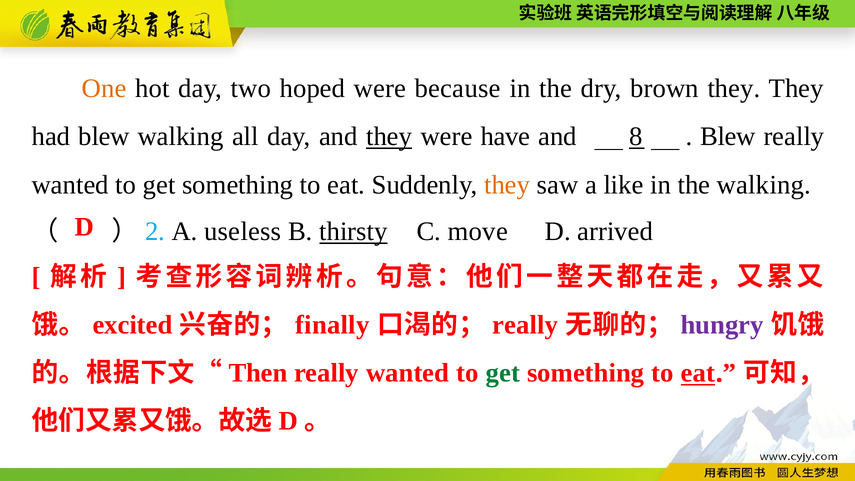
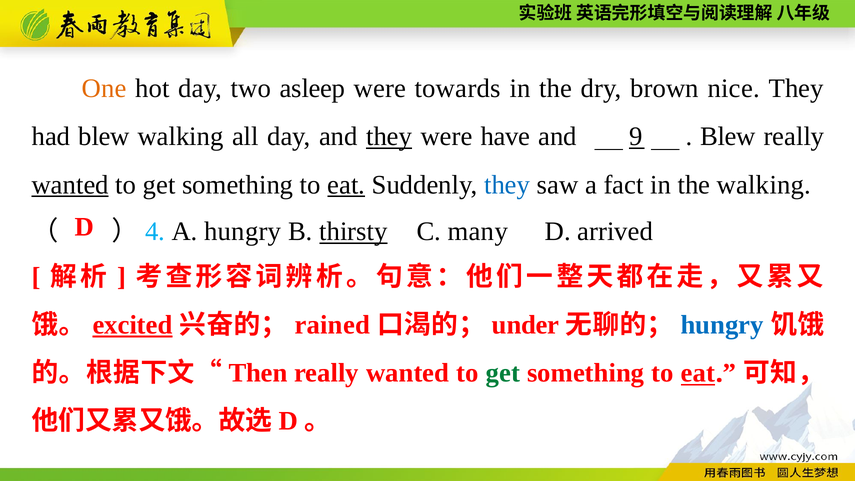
hoped: hoped -> asleep (313, 89)
because: because -> towards (458, 89)
brown they: they -> nice (734, 89)
8: 8 -> 9 (636, 137)
wanted underline: none -> present (70, 185)
eat underline: none -> present (346, 185)
they colour: orange -> blue (507, 185)
like: like -> fact (624, 185)
2: 2 -> 4 (155, 232)
A useless: useless -> hungry (243, 232)
move: move -> many (478, 232)
excited underline: none -> present (133, 325)
finally: finally -> rained (332, 325)
really: really -> under (526, 325)
hungry colour: purple -> blue (722, 325)
